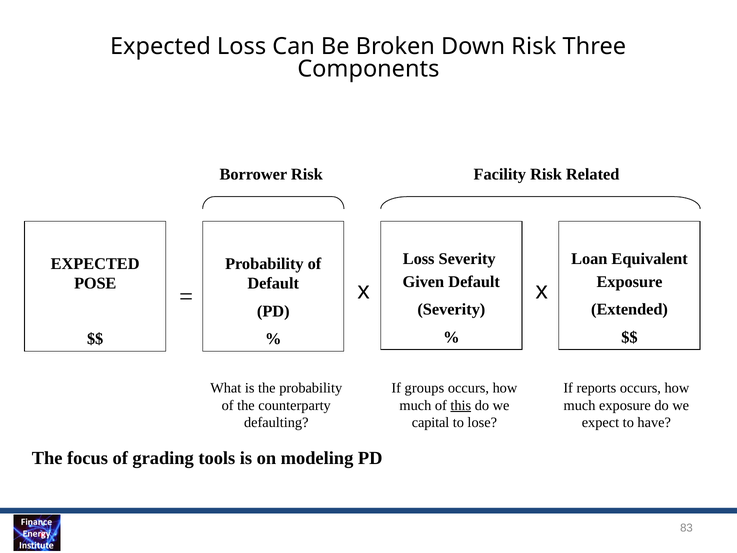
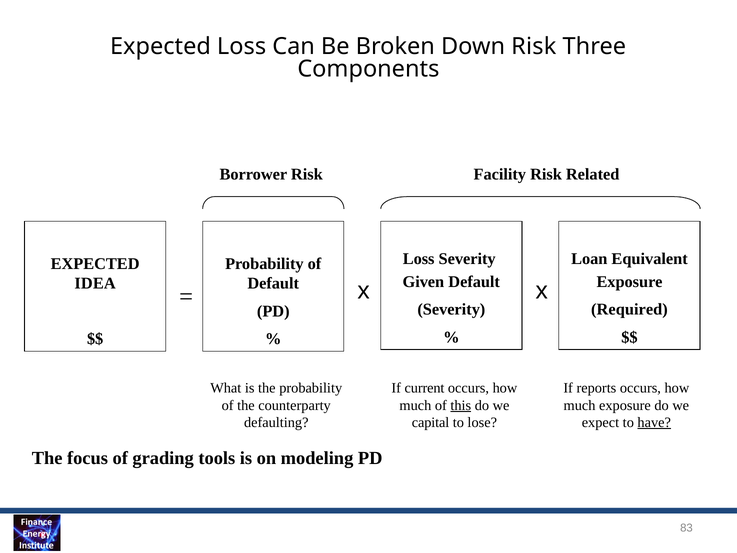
POSE: POSE -> IDEA (95, 283)
Extended: Extended -> Required (629, 309)
groups: groups -> current (425, 388)
have underline: none -> present (654, 422)
